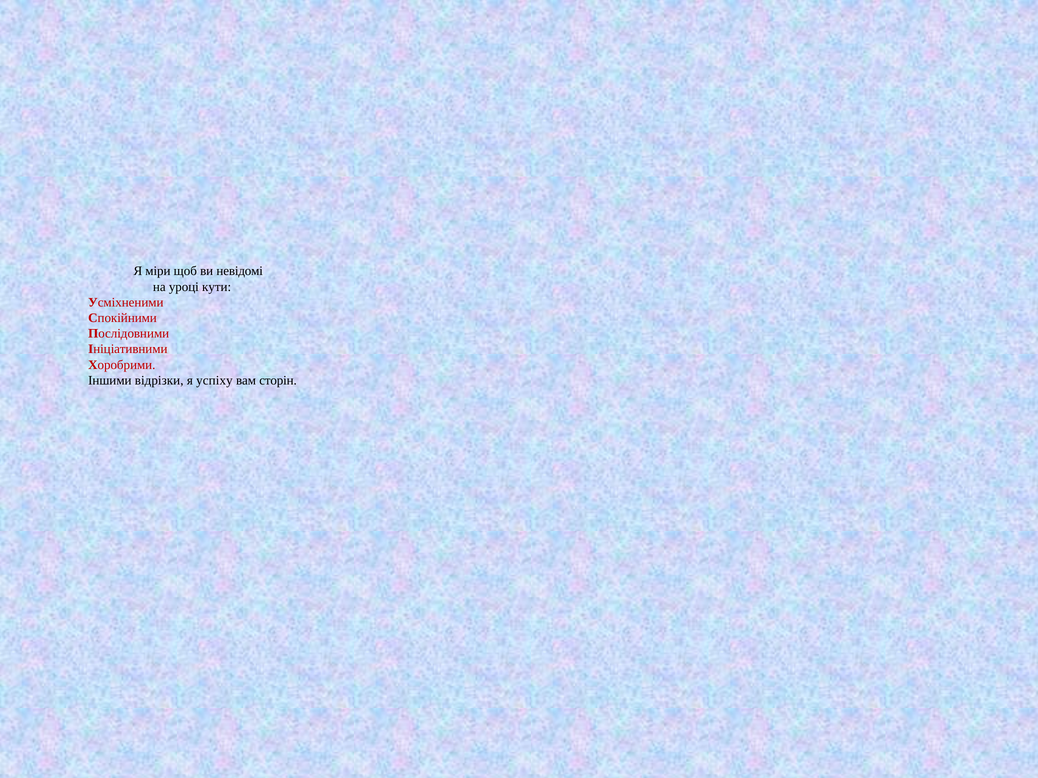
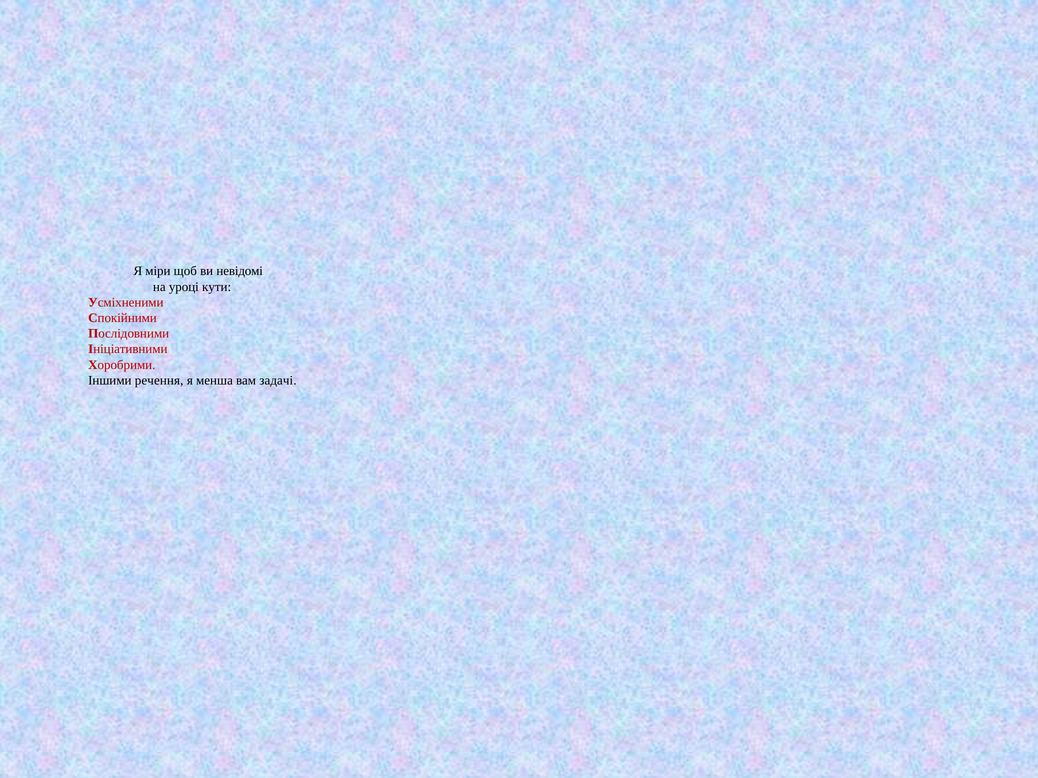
відрізки: відрізки -> речення (159, 381)
успіху: успіху -> менша (214, 381)
сторін: сторін -> задачі (278, 381)
